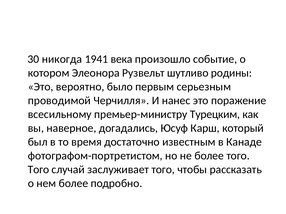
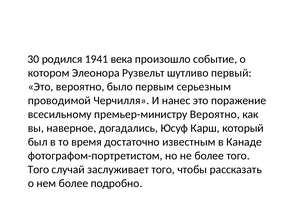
никогда: никогда -> родился (62, 59)
родины: родины -> первый (231, 73)
премьер-министру Турецким: Турецким -> Вероятно (215, 115)
